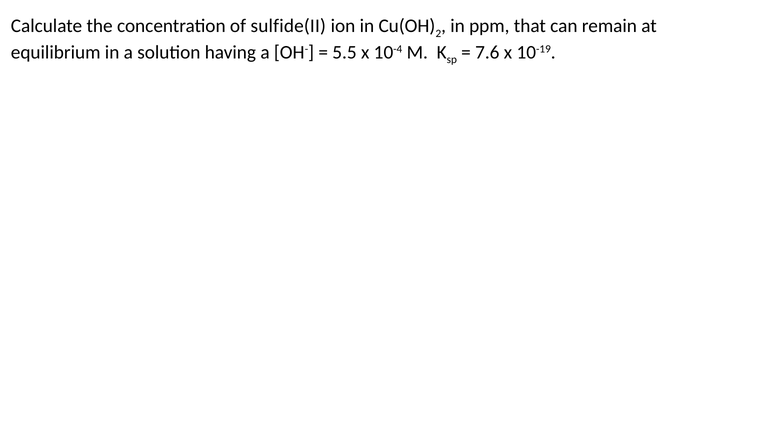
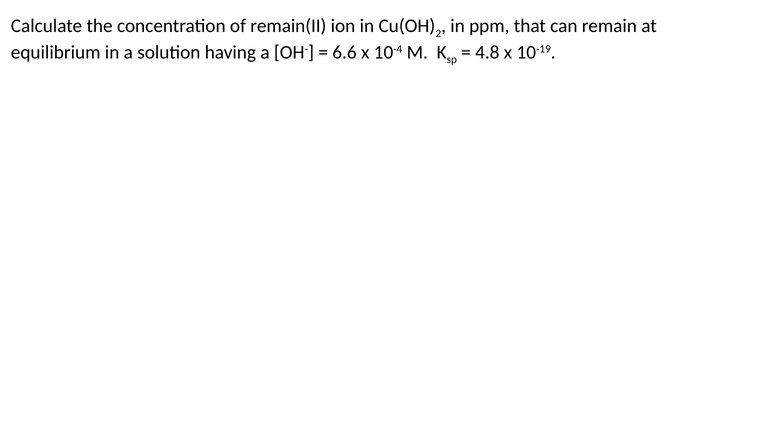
sulfide(II: sulfide(II -> remain(II (288, 26)
5.5: 5.5 -> 6.6 (345, 52)
7.6: 7.6 -> 4.8 (487, 52)
